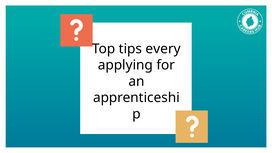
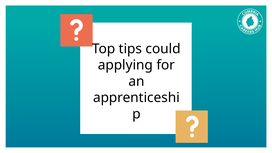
every: every -> could (163, 49)
